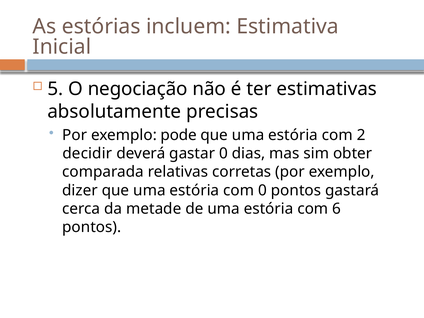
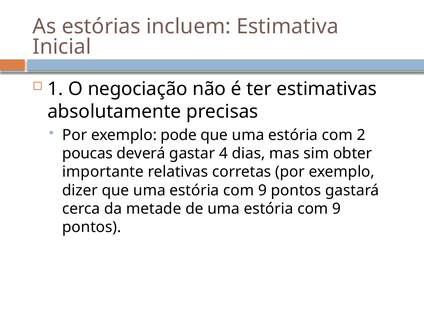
5: 5 -> 1 (55, 89)
decidir: decidir -> poucas (87, 153)
gastar 0: 0 -> 4 (223, 153)
comparada: comparada -> importante (103, 172)
0: 0 -> 9 (263, 190)
6: 6 -> 9 (337, 209)
